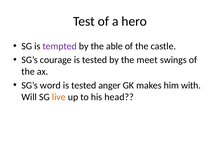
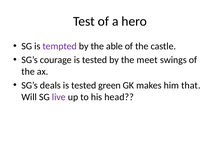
word: word -> deals (50, 85)
anger: anger -> green (110, 85)
with: with -> that (191, 85)
live colour: orange -> purple (59, 97)
